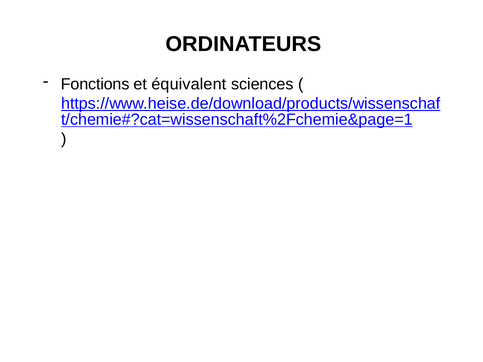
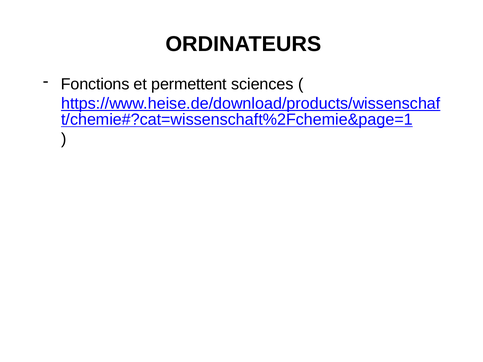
équivalent: équivalent -> permettent (189, 84)
